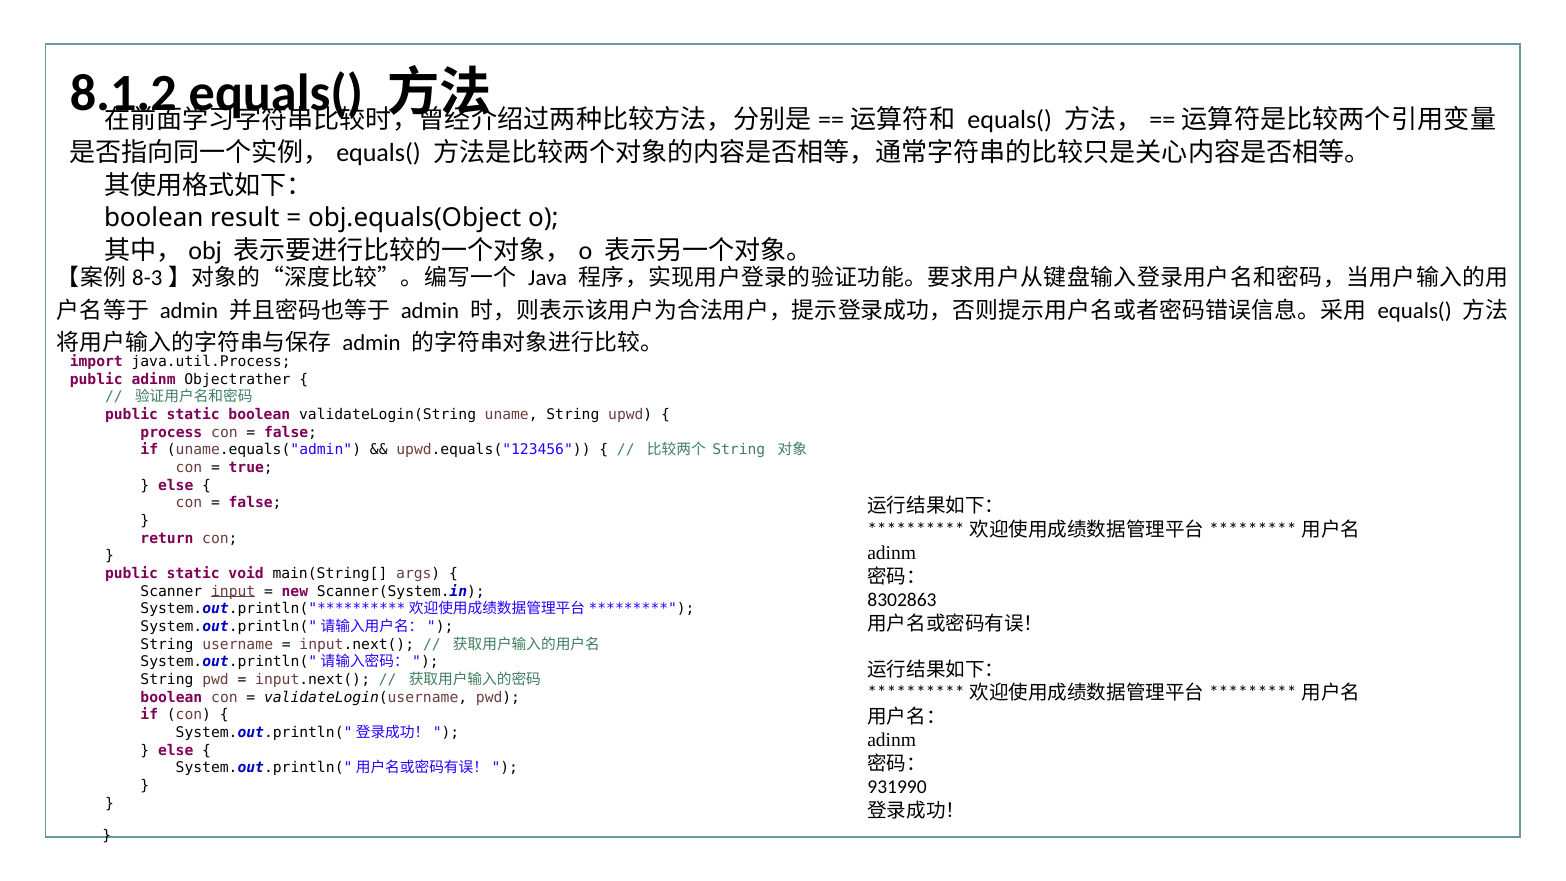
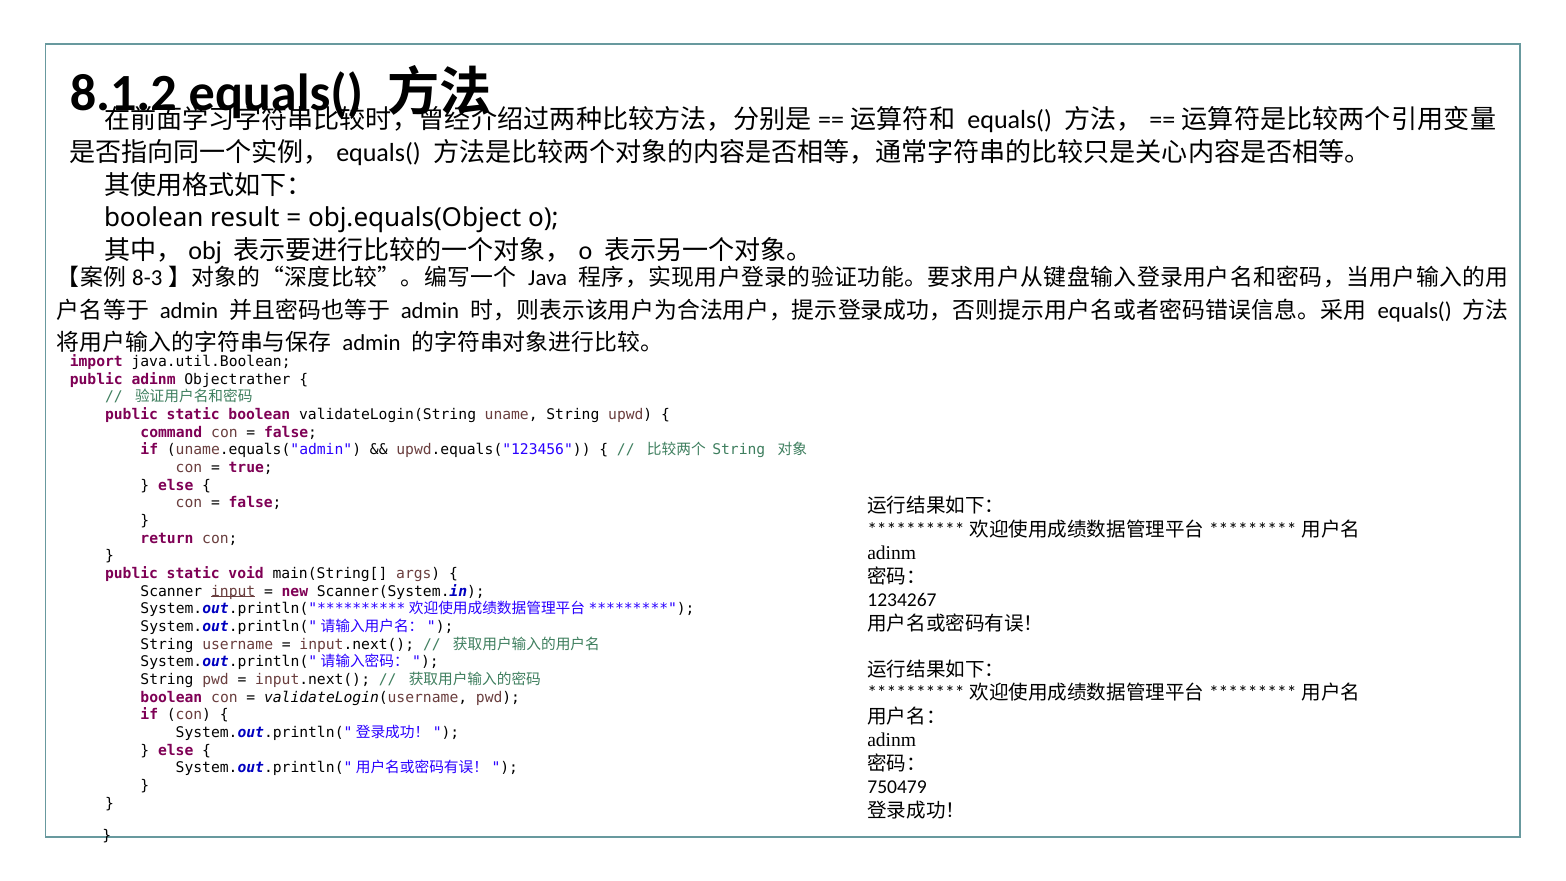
java.util.Process: java.util.Process -> java.util.Boolean (211, 362)
process: process -> command (171, 432)
8302863: 8302863 -> 1234267 (902, 600)
931990: 931990 -> 750479 (897, 787)
